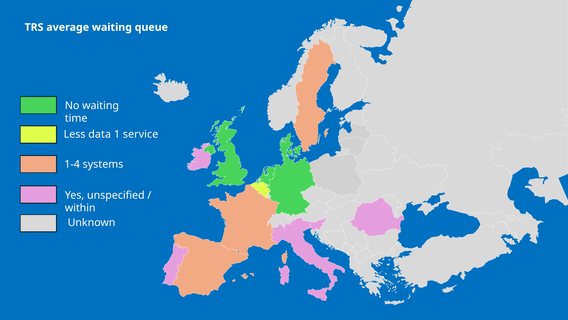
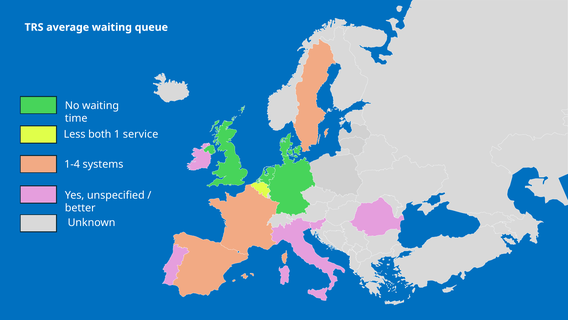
data: data -> both (100, 134)
within: within -> better (80, 208)
